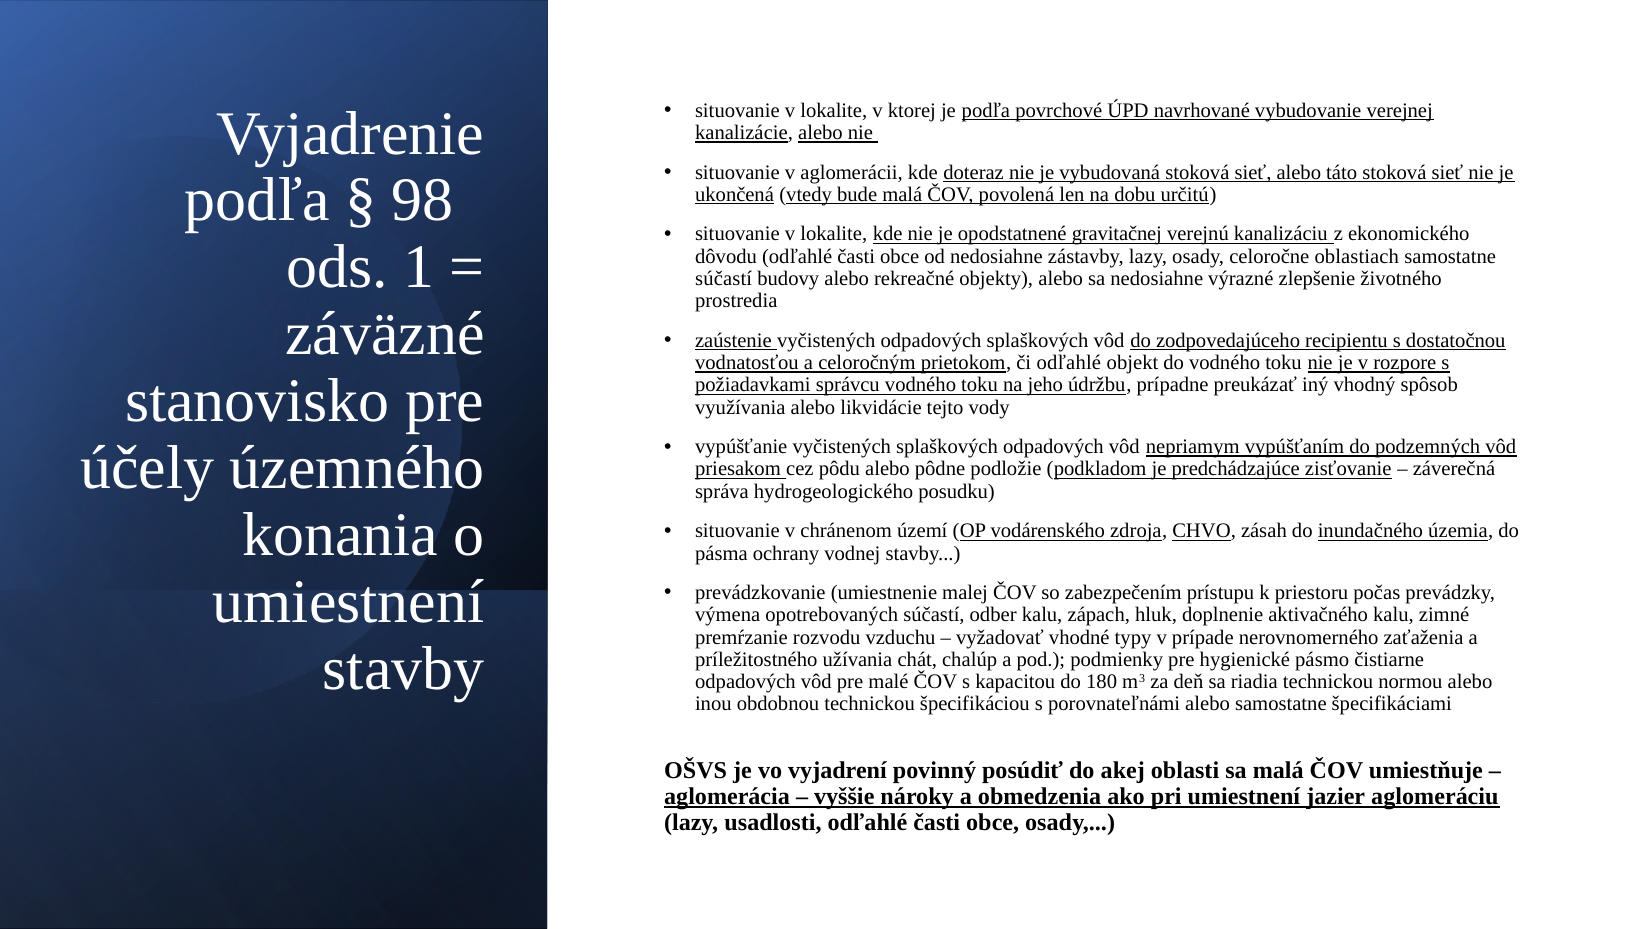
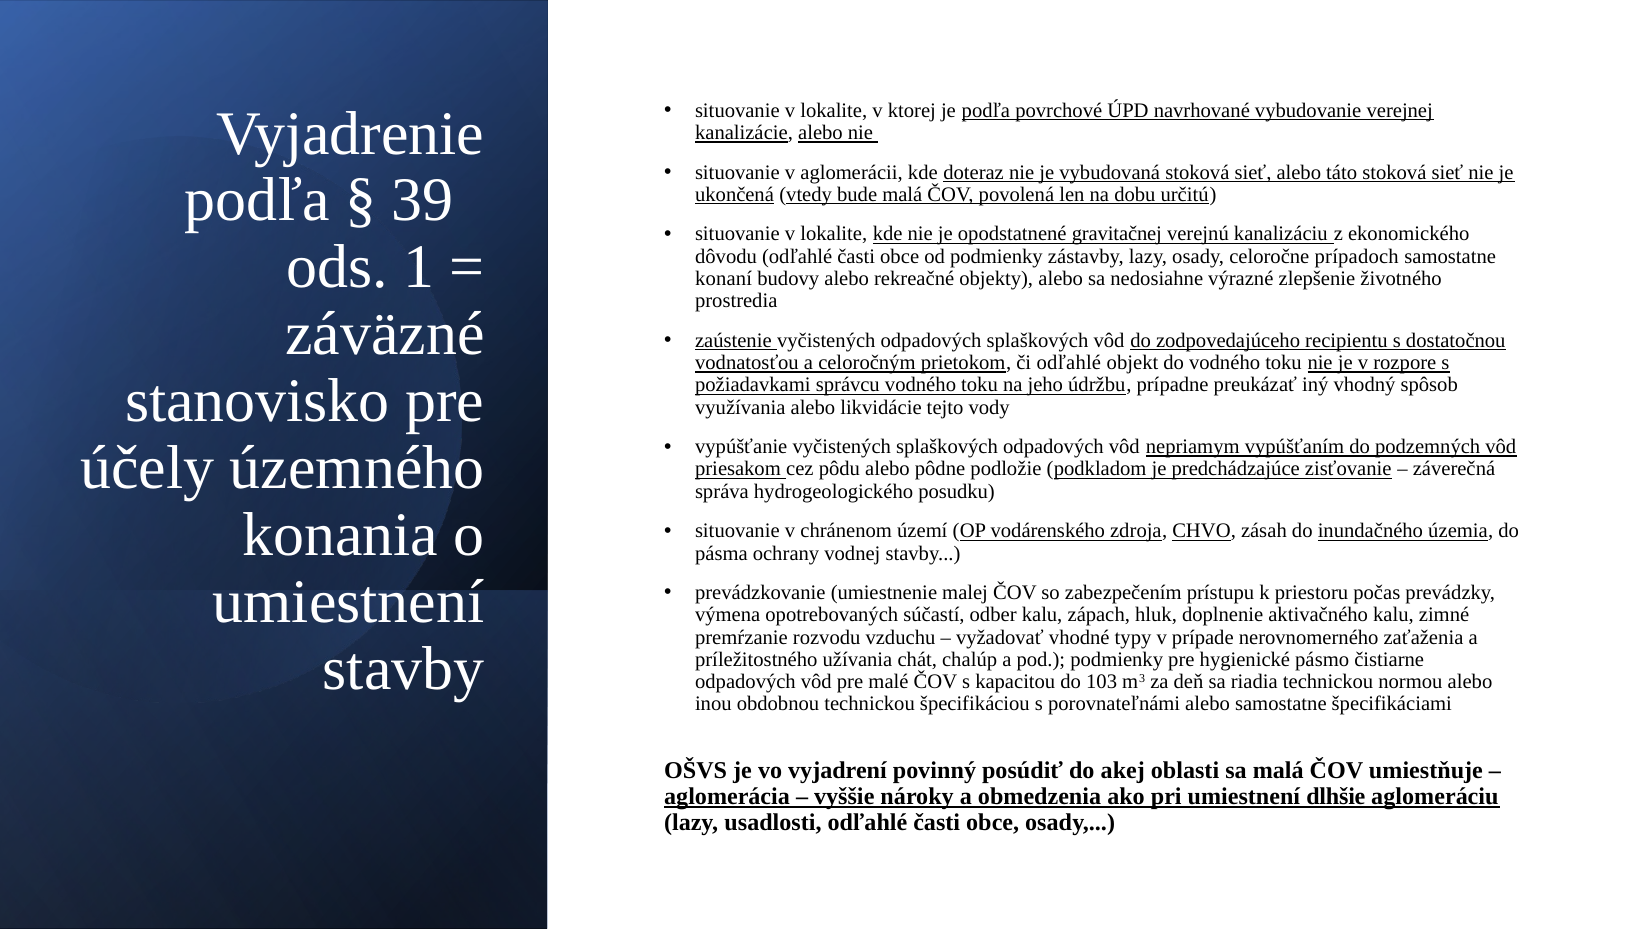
98: 98 -> 39 (423, 201)
od nedosiahne: nedosiahne -> podmienky (996, 256)
oblastiach: oblastiach -> prípadoch (1357, 256)
súčastí: súčastí -> konaní (724, 279)
180: 180 -> 103 (1102, 682)
jazier: jazier -> dlhšie (1336, 796)
